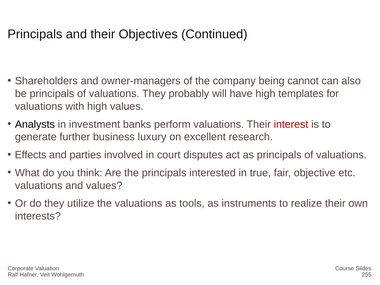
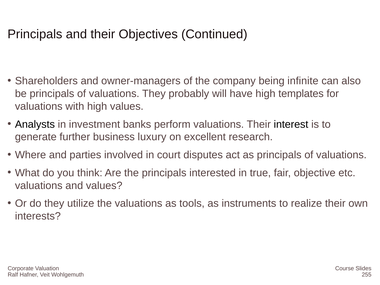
cannot: cannot -> infinite (303, 81)
interest colour: red -> black (291, 124)
Effects: Effects -> Where (31, 155)
